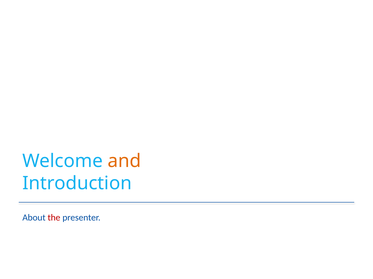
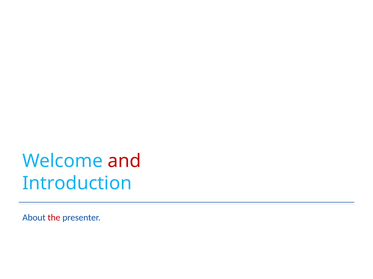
and colour: orange -> red (124, 161)
